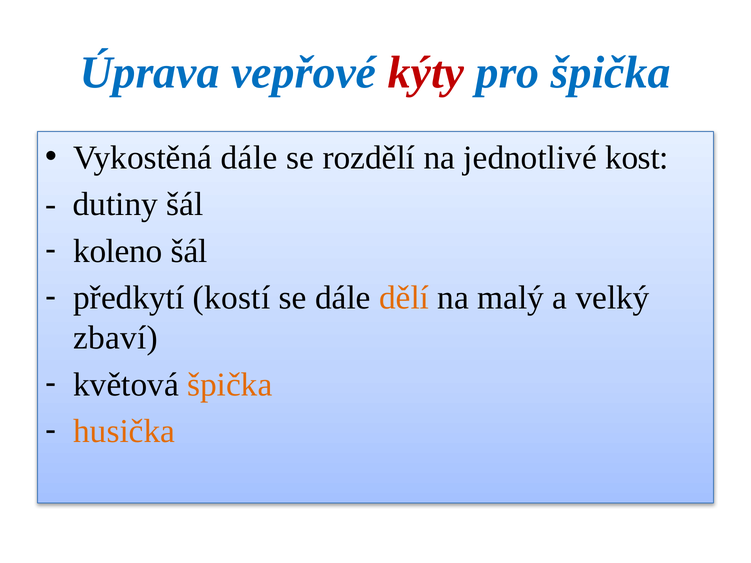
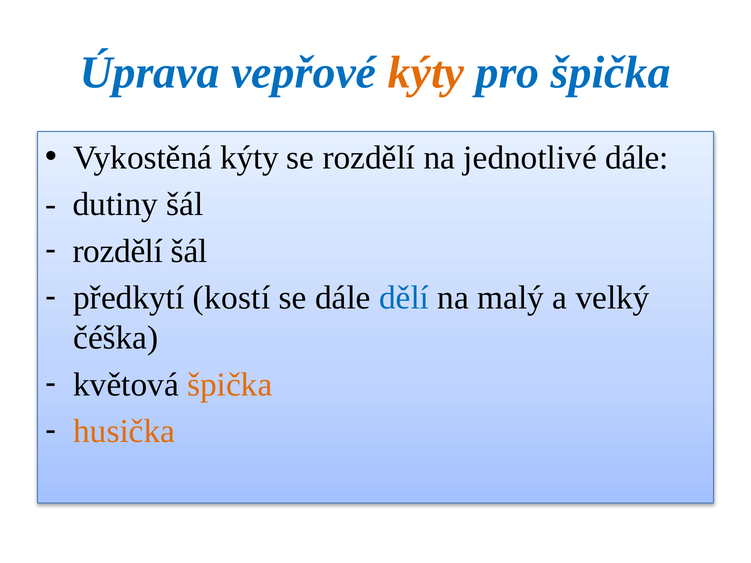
kýty colour: red -> orange (426, 73)
Vykostěná dále: dále -> kýty (250, 158)
jednotlivé kost: kost -> dále (637, 158)
koleno: koleno -> rozdělí (118, 251)
dělí colour: orange -> blue (404, 298)
zbaví: zbaví -> čéška (116, 338)
